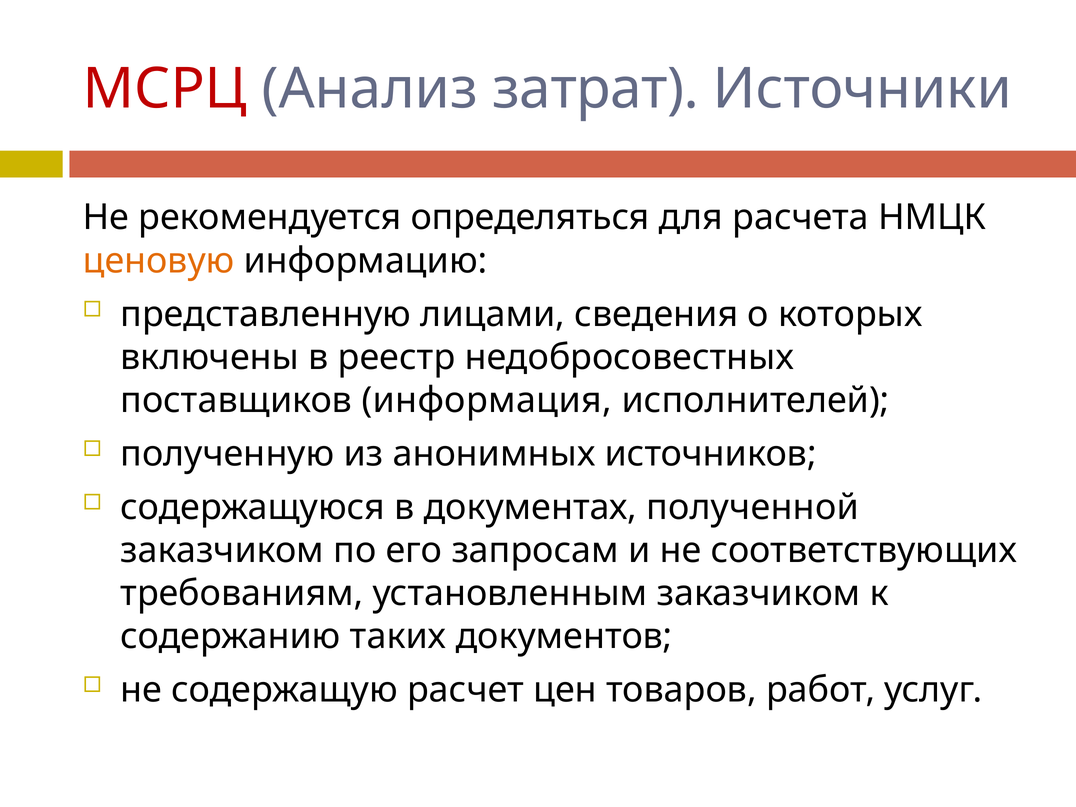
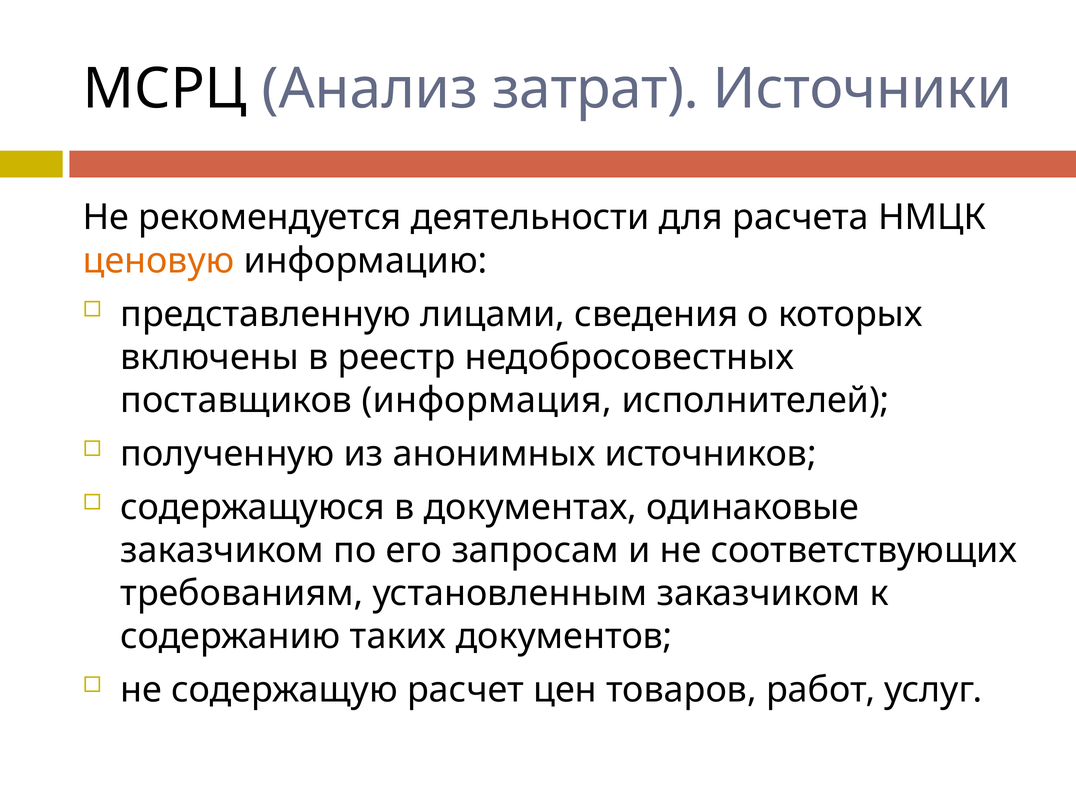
МСРЦ colour: red -> black (165, 89)
определяться: определяться -> деятельности (530, 218)
полученной: полученной -> одинаковые (753, 507)
